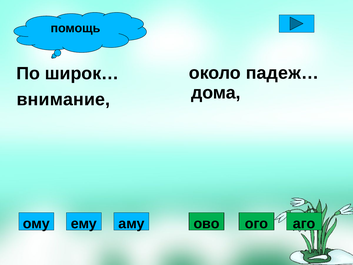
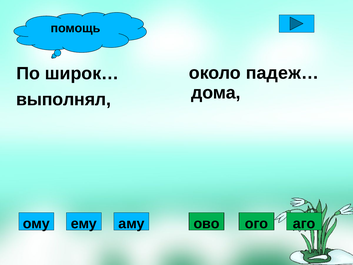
внимание: внимание -> выполнял (64, 99)
